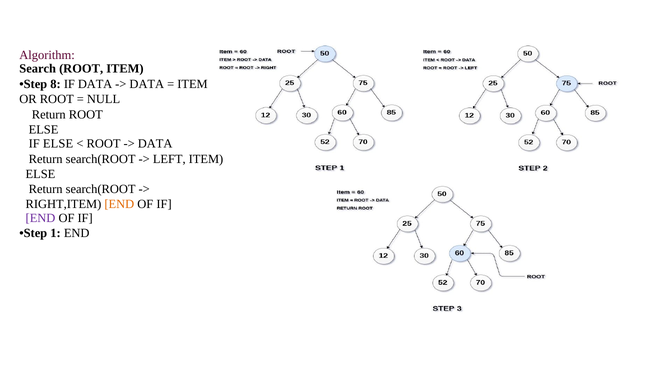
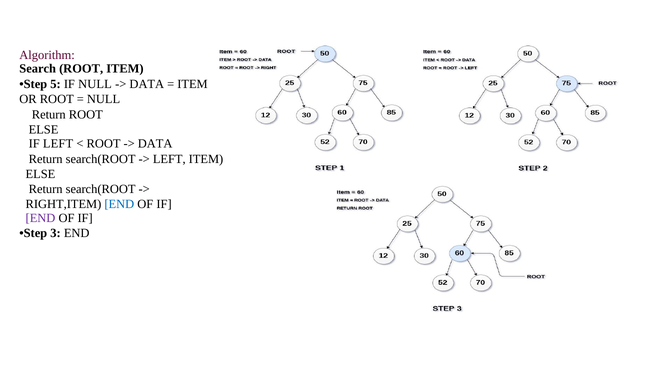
8: 8 -> 5 (56, 84)
IF DATA: DATA -> NULL (95, 84)
IF ELSE: ELSE -> LEFT (58, 143)
END colour: orange -> blue (119, 204)
1: 1 -> 3 (56, 233)
